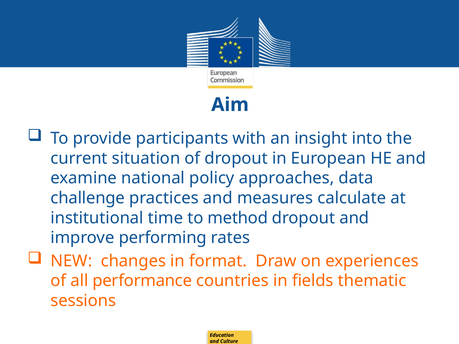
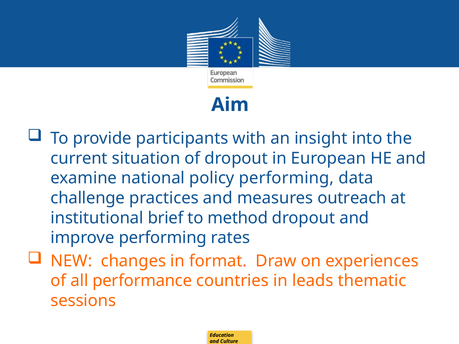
policy approaches: approaches -> performing (286, 178)
calculate: calculate -> outreach (352, 198)
time: time -> brief (166, 218)
fields: fields -> leads (313, 281)
